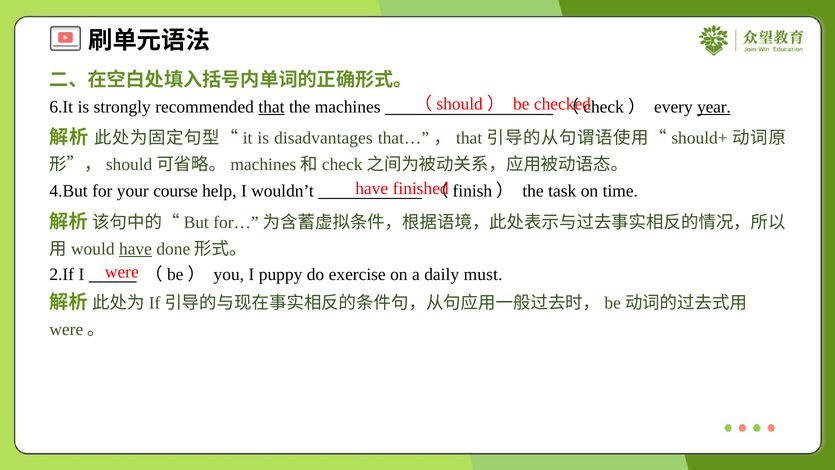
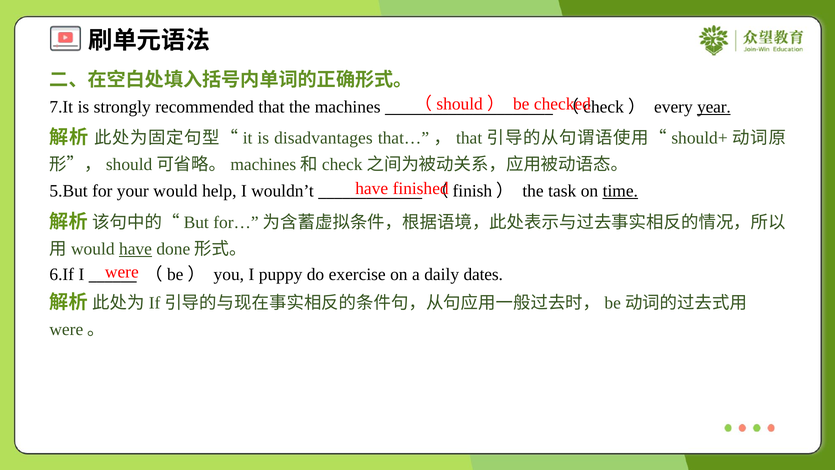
6.It: 6.It -> 7.It (61, 107)
that underline: present -> none (271, 107)
4.But: 4.But -> 5.But (69, 191)
course: course -> would (175, 191)
time underline: none -> present (620, 191)
2.If: 2.If -> 6.If (62, 274)
must: must -> dates (483, 274)
